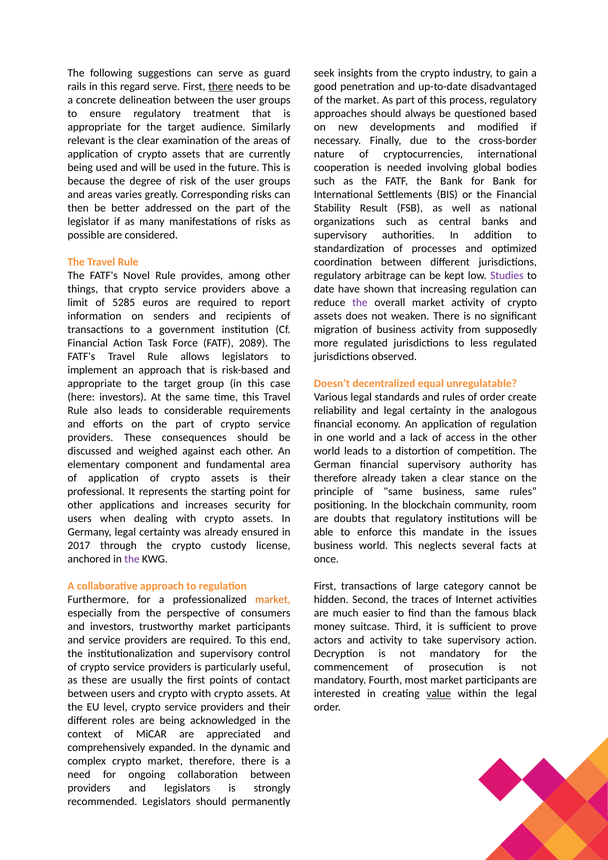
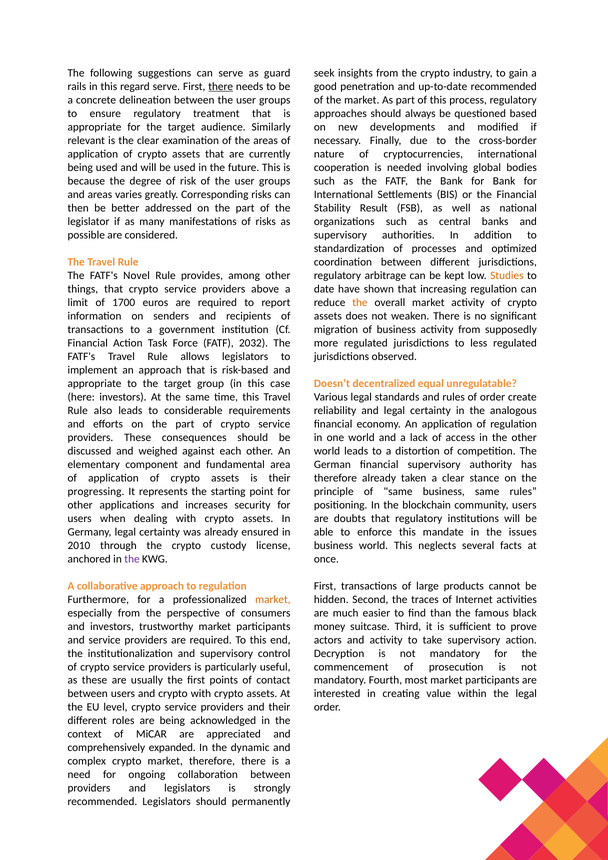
up-to-date disadvantaged: disadvantaged -> recommended (504, 87)
Studies colour: purple -> orange (507, 275)
5285: 5285 -> 1700 (124, 302)
the colour: purple -> orange (360, 302)
2089: 2089 -> 2032 (254, 343)
professional: professional -> progressing (96, 491)
community room: room -> users (524, 505)
2017: 2017 -> 2010 (79, 545)
category: category -> products (464, 586)
value underline: present -> none (439, 694)
